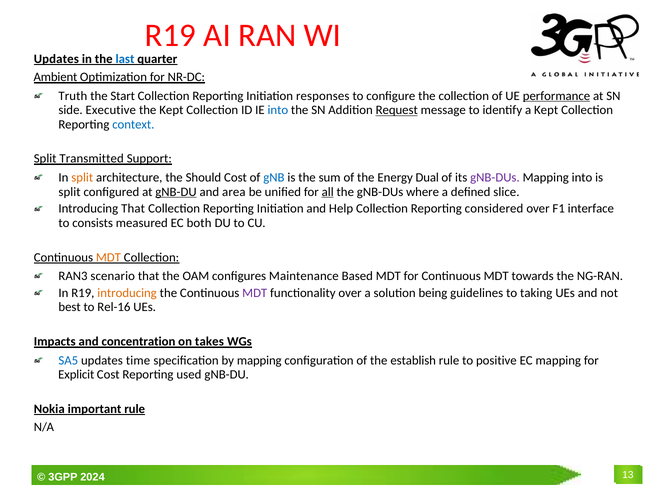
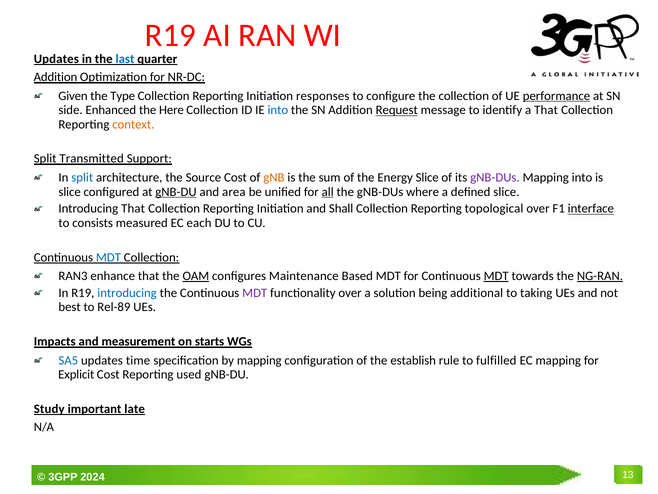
Ambient: Ambient -> Addition (55, 77)
Truth: Truth -> Given (73, 96)
Start: Start -> Type (123, 96)
Executive: Executive -> Enhanced (111, 110)
the Kept: Kept -> Here (171, 110)
a Kept: Kept -> That (546, 110)
context colour: blue -> orange (133, 124)
split colour: orange -> blue (82, 177)
Should: Should -> Source (203, 177)
gNB colour: blue -> orange (274, 177)
Energy Dual: Dual -> Slice (427, 177)
split: split -> slice (70, 192)
Help: Help -> Shall (341, 208)
considered: considered -> topological (494, 208)
interface underline: none -> present (591, 208)
both: both -> each (199, 223)
MDT colour: orange -> blue (108, 257)
scenario: scenario -> enhance (113, 276)
OAM underline: none -> present (196, 276)
MDT underline: none -> present (496, 276)
NG-RAN underline: none -> present (600, 276)
introducing colour: orange -> blue (127, 293)
guidelines: guidelines -> additional (477, 293)
Rel-16: Rel-16 -> Rel-89 (114, 307)
concentration: concentration -> measurement (138, 341)
takes: takes -> starts (210, 341)
positive: positive -> fulfilled (496, 360)
Nokia: Nokia -> Study (49, 409)
important rule: rule -> late (135, 409)
